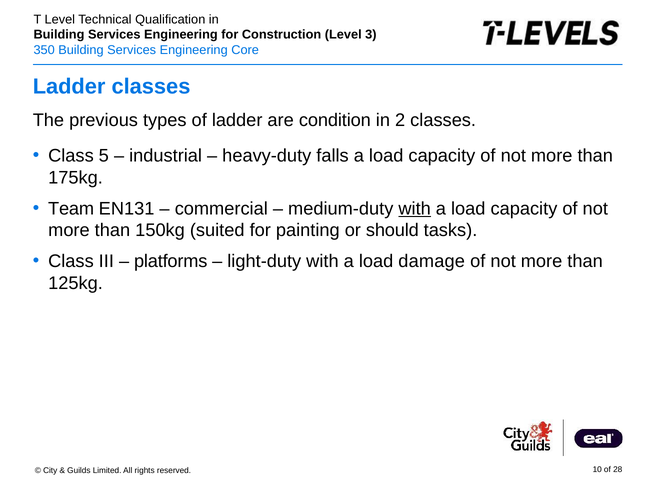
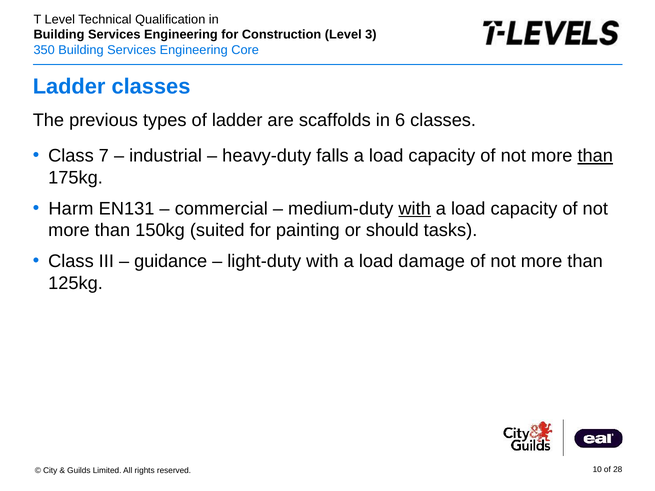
condition: condition -> scaffolds (335, 121)
2: 2 -> 6 (400, 121)
5: 5 -> 7 (104, 156)
than underline: none -> present (595, 156)
Team: Team -> Harm (71, 209)
platforms: platforms -> guidance (171, 262)
